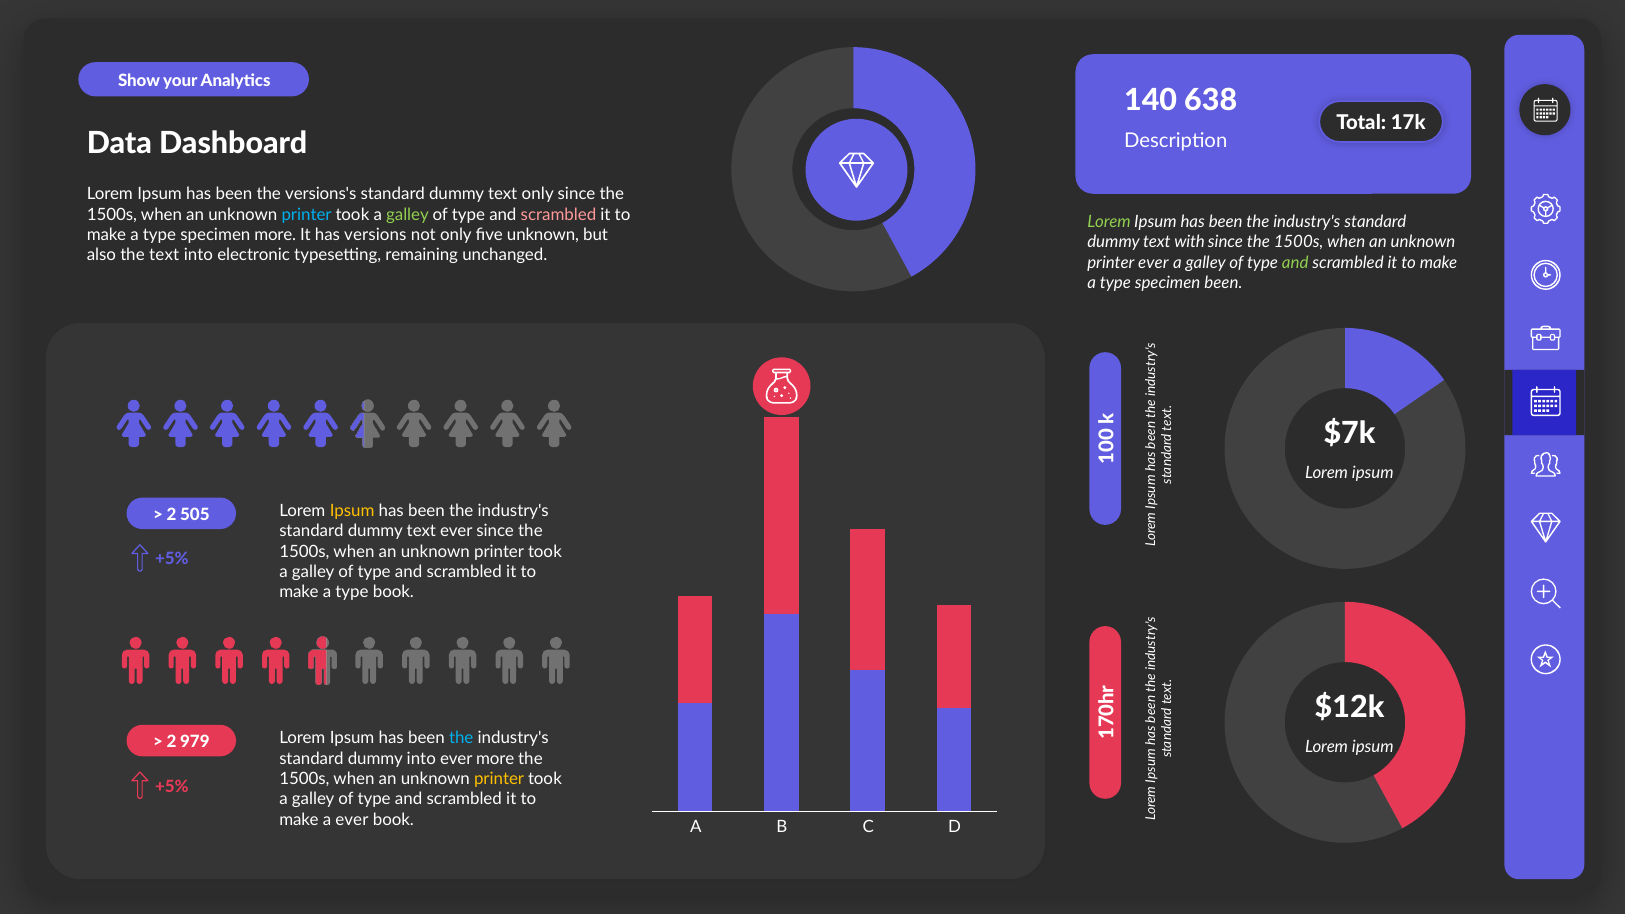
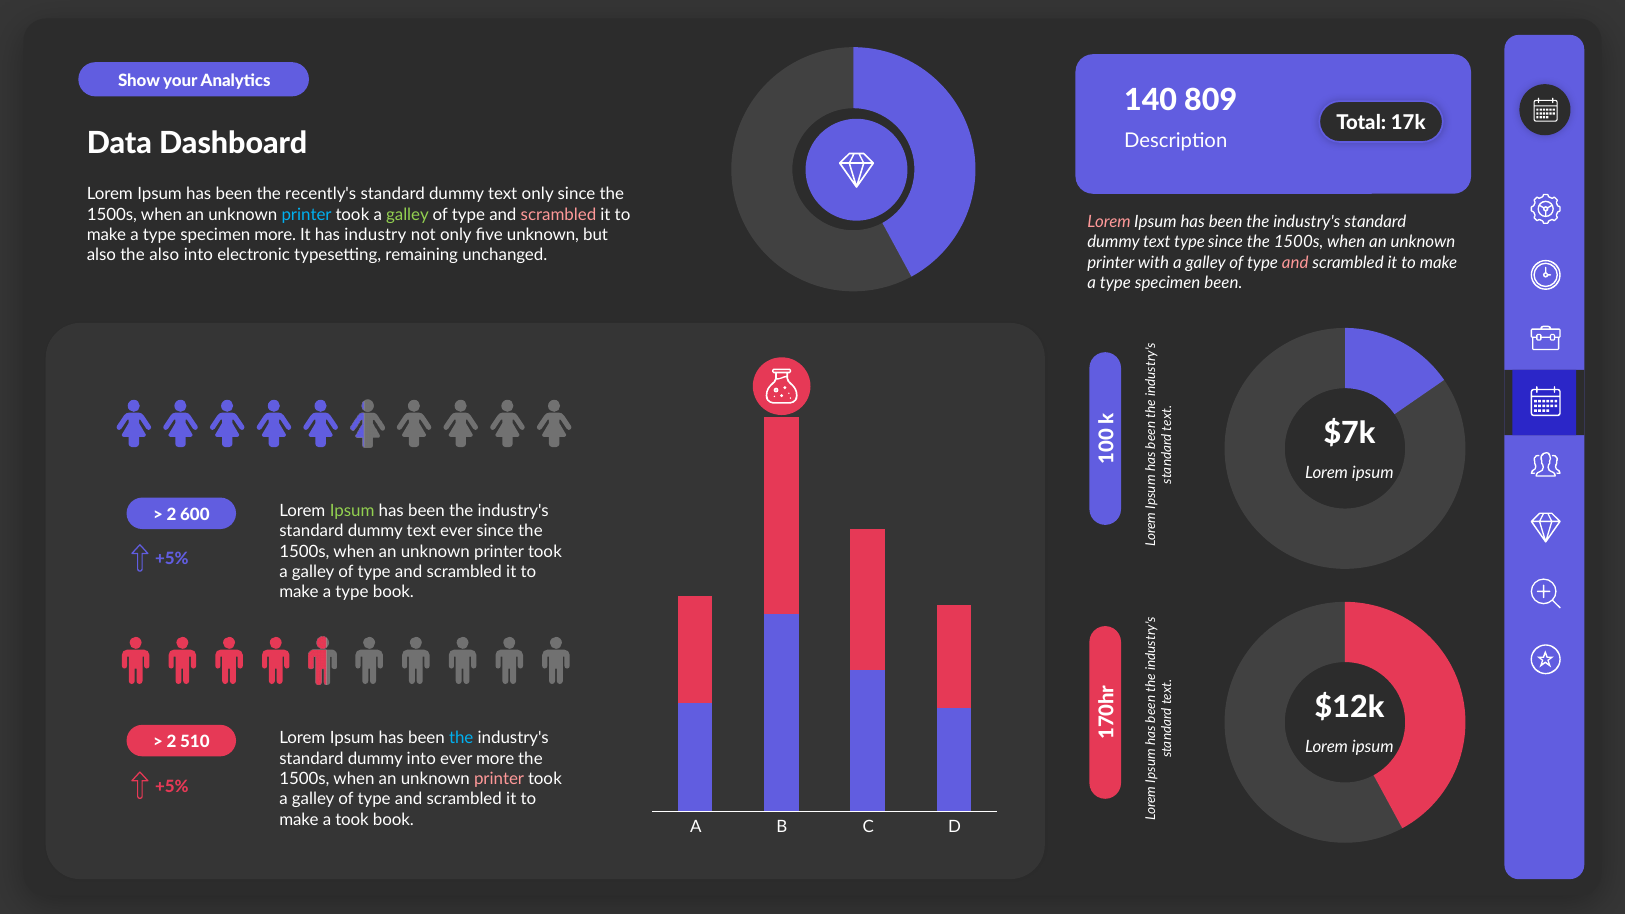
638: 638 -> 809 (1211, 101)
versions's: versions's -> recently's (321, 194)
Lorem colour: light green -> pink (1109, 222)
versions: versions -> industry (375, 235)
text with: with -> type (1190, 242)
the text: text -> also (164, 255)
printer ever: ever -> with (1154, 263)
and colour: light green -> pink (1295, 263)
Ipsum colour: yellow -> light green (352, 511)
505: 505 -> 600 (195, 514)
979: 979 -> 510 (195, 742)
printer colour: yellow -> pink (499, 779)
a ever: ever -> took (352, 820)
